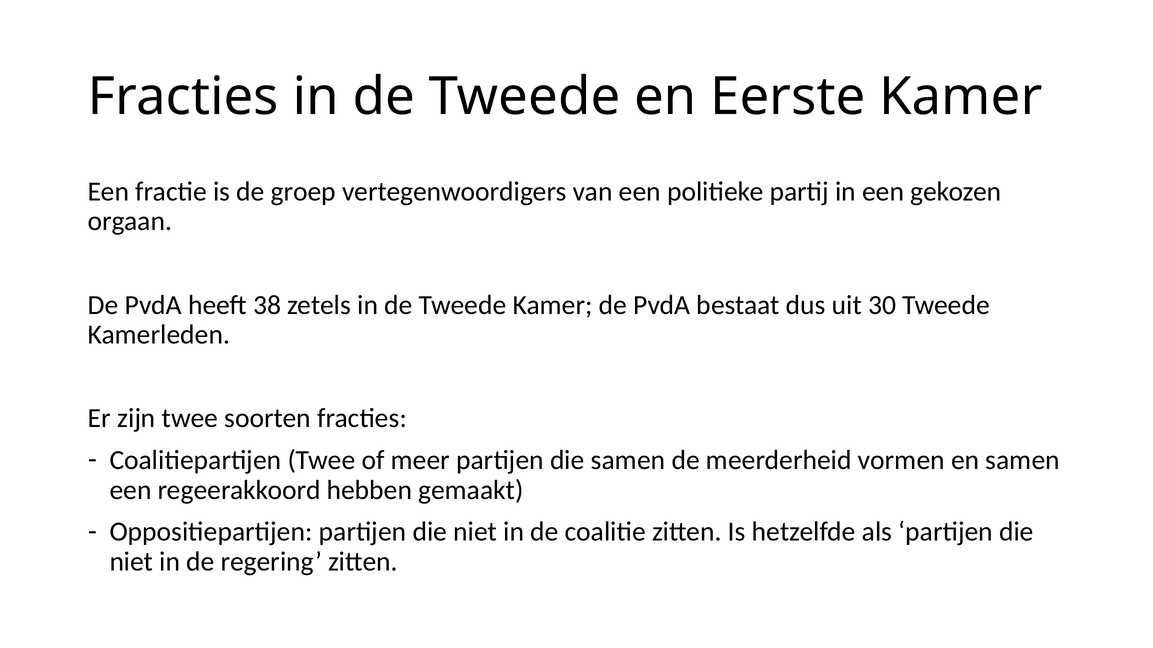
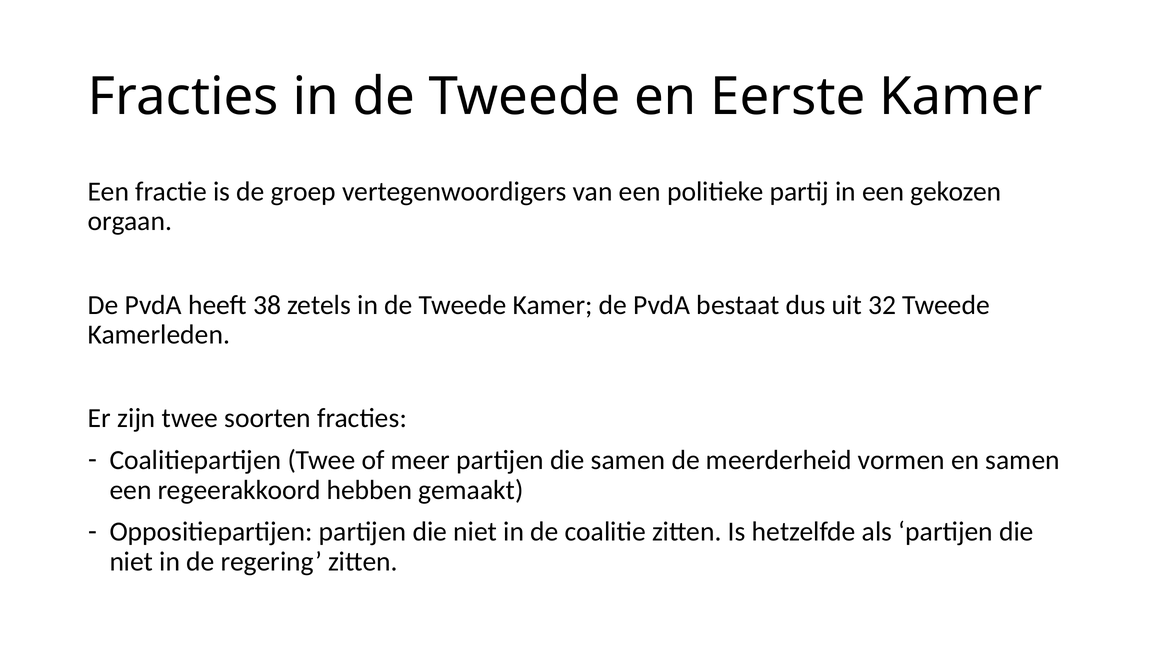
30: 30 -> 32 (882, 305)
